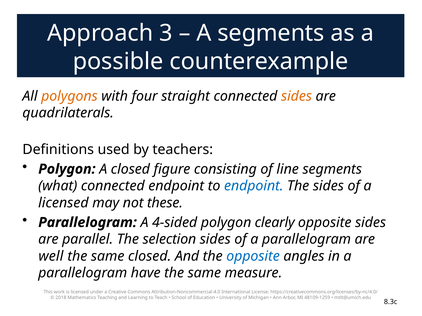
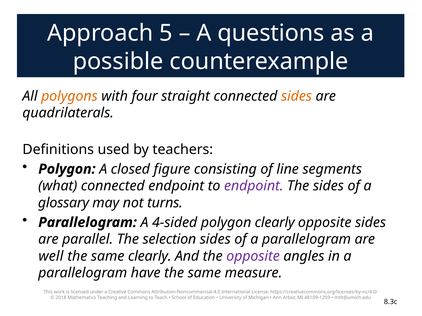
3: 3 -> 5 (166, 33)
A segments: segments -> questions (271, 33)
endpoint colour: blue -> purple (254, 186)
licensed: licensed -> glossary (63, 203)
these: these -> turns (165, 203)
same closed: closed -> clearly (150, 257)
opposite colour: blue -> purple (253, 257)
